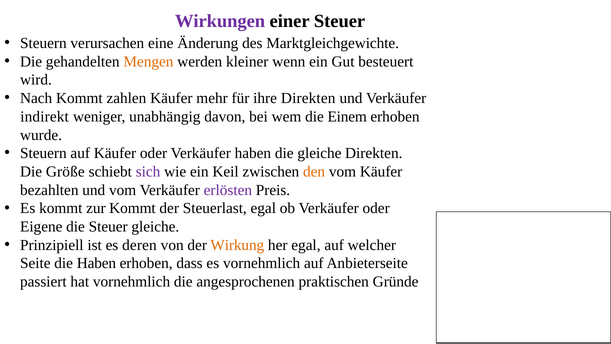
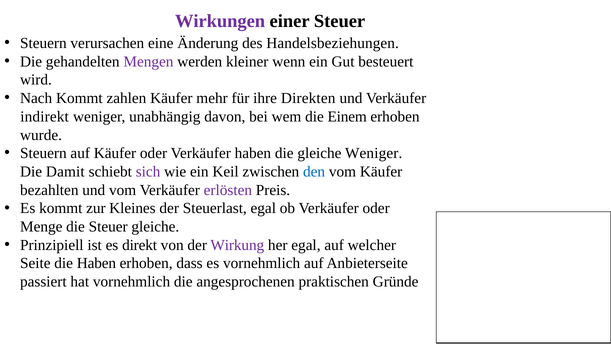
Marktgleichgewichte: Marktgleichgewichte -> Handelsbeziehungen (333, 43)
Mengen colour: orange -> purple (148, 62)
gleiche Direkten: Direkten -> Weniger (374, 153)
Größe: Größe -> Damit (65, 171)
den colour: orange -> blue (314, 171)
zur Kommt: Kommt -> Kleines (132, 208)
Eigene: Eigene -> Menge (41, 226)
deren: deren -> direkt (140, 245)
Wirkung colour: orange -> purple (237, 245)
